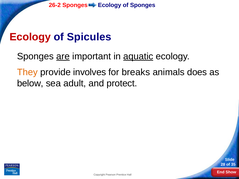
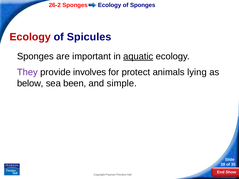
are underline: present -> none (63, 56)
They colour: orange -> purple (27, 72)
breaks: breaks -> protect (136, 72)
does: does -> lying (197, 72)
adult: adult -> been (75, 83)
protect: protect -> simple (122, 83)
